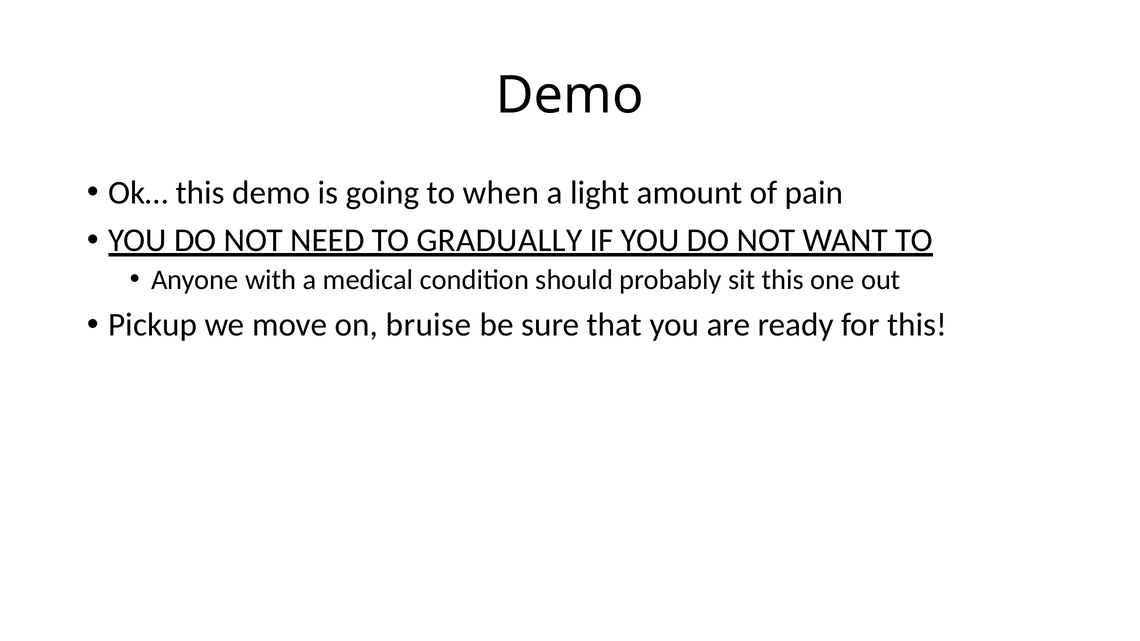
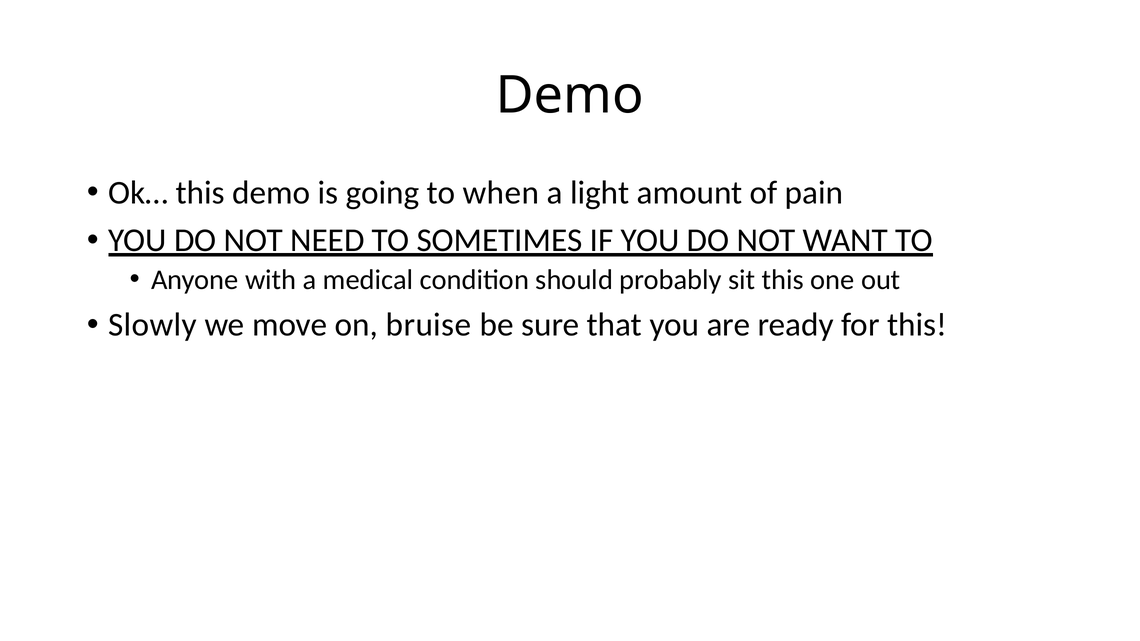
GRADUALLY: GRADUALLY -> SOMETIMES (500, 241)
Pickup: Pickup -> Slowly (153, 325)
